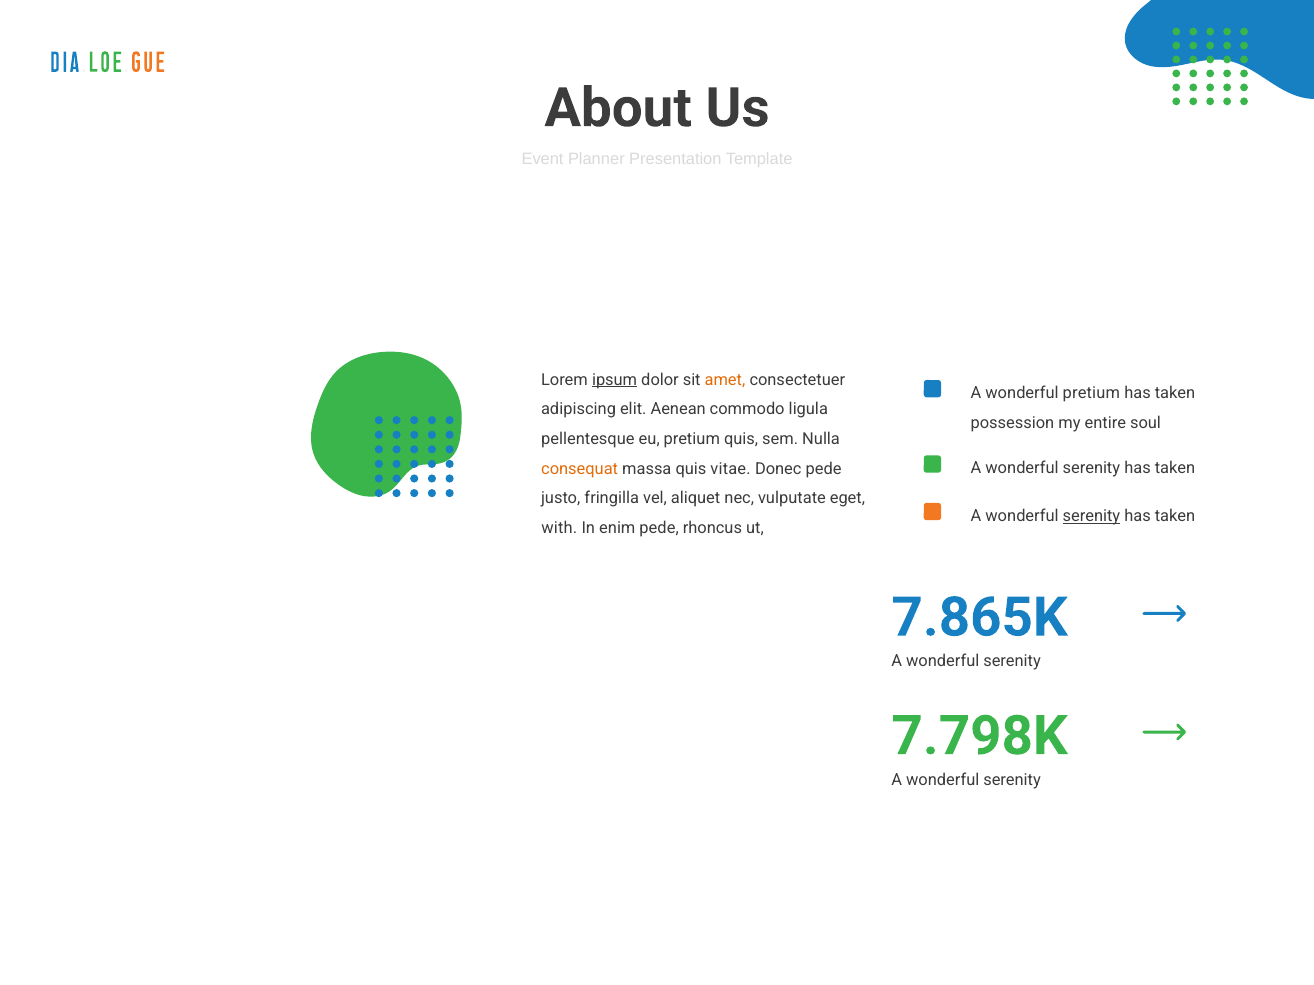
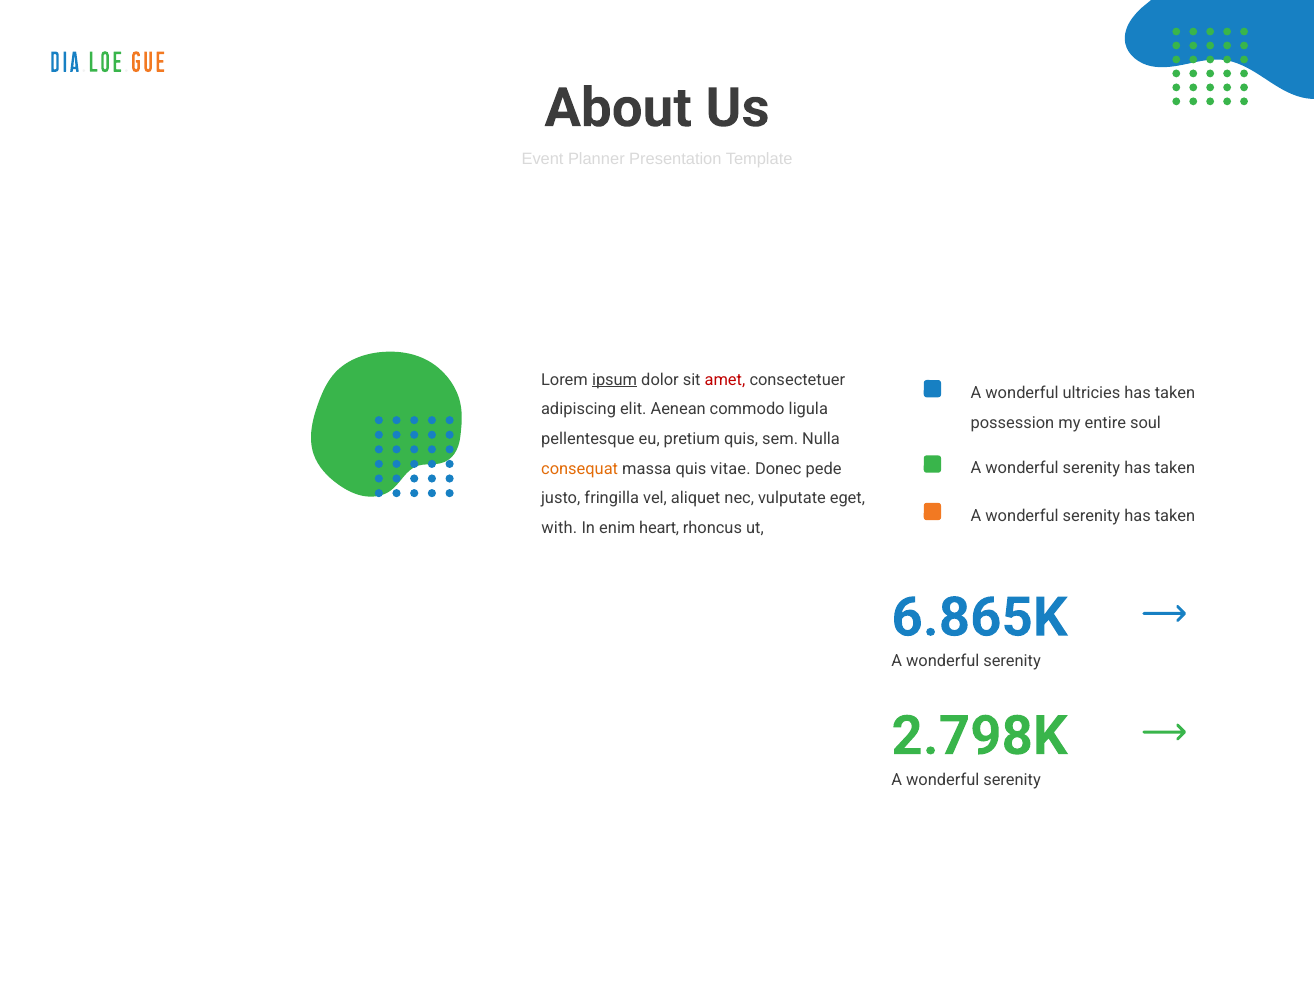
amet colour: orange -> red (725, 380)
wonderful pretium: pretium -> ultricies (1091, 393)
serenity underline: present -> none (1091, 516)
enim pede: pede -> heart (659, 528)
7.865K: 7.865K -> 6.865K (980, 618)
7.798K: 7.798K -> 2.798K (980, 736)
